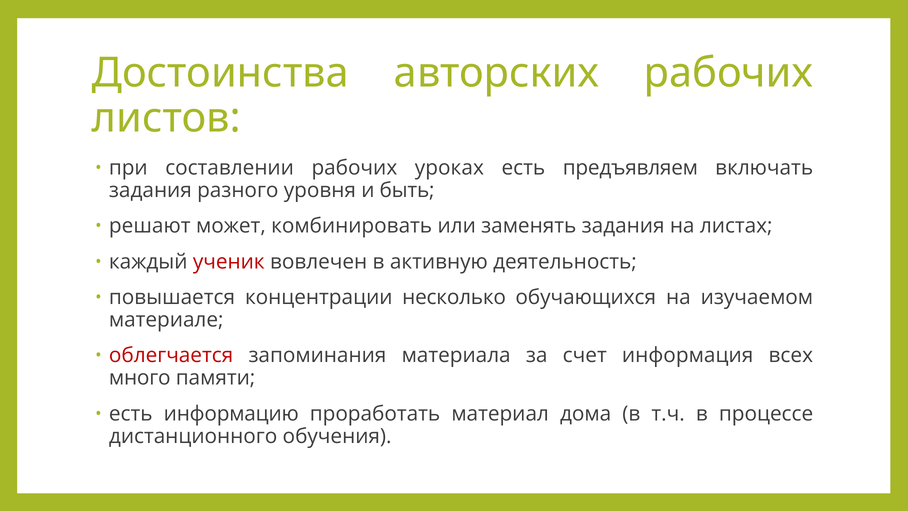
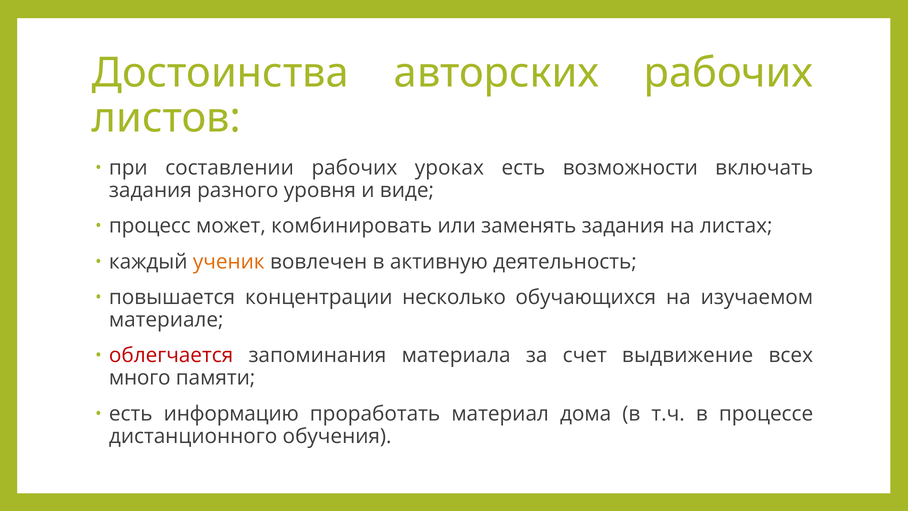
предъявляем: предъявляем -> возможности (630, 168)
быть: быть -> виде (407, 190)
решают: решают -> процесс (150, 226)
ученик colour: red -> orange (229, 262)
информация: информация -> выдвижение (688, 355)
